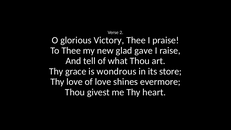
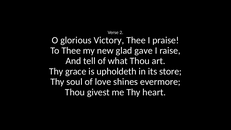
wondrous: wondrous -> upholdeth (117, 71)
Thy love: love -> soul (74, 82)
